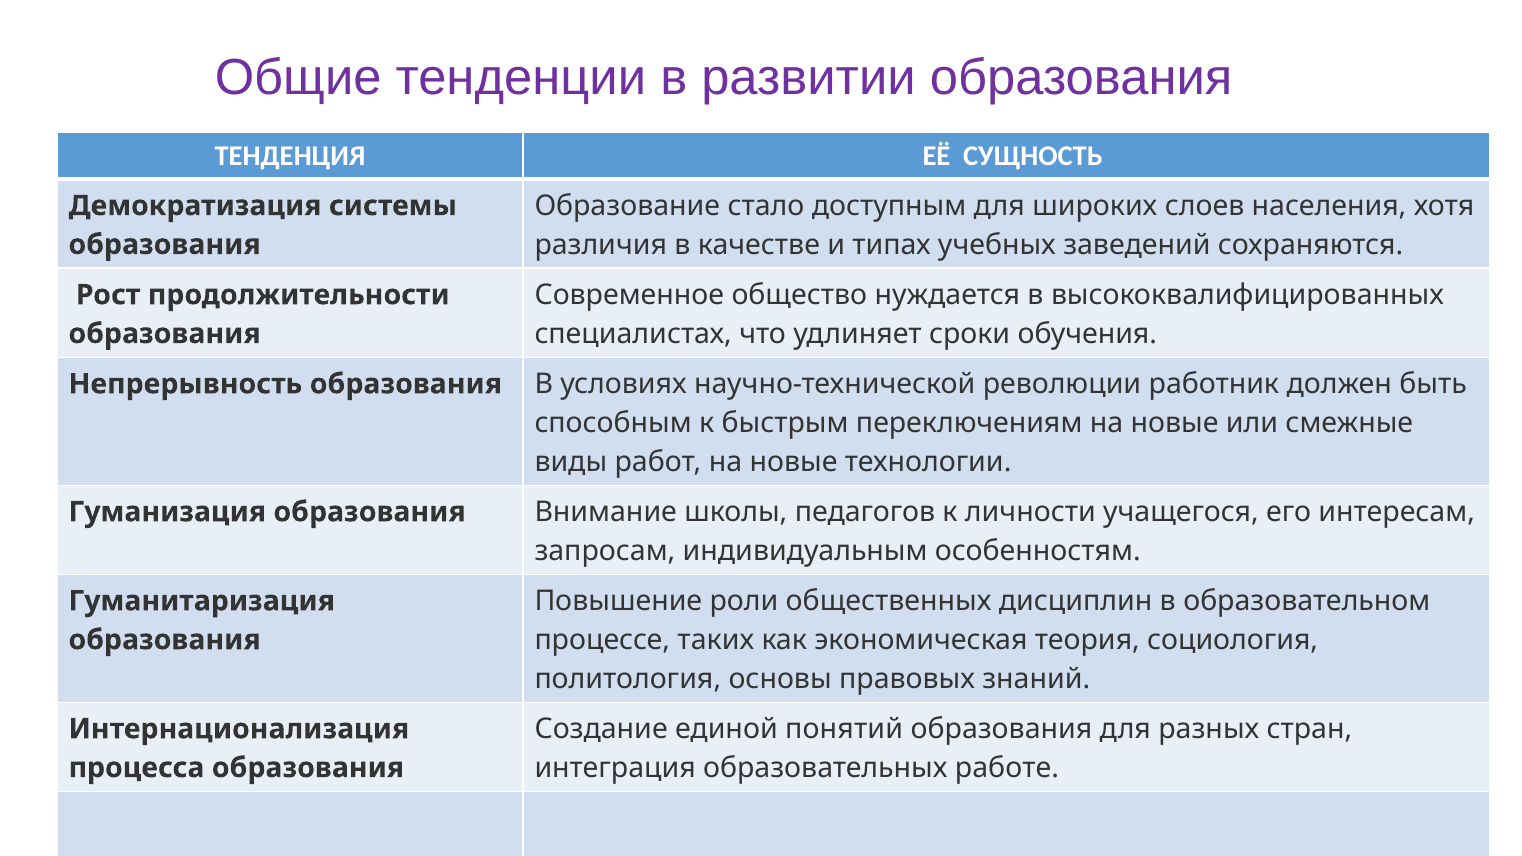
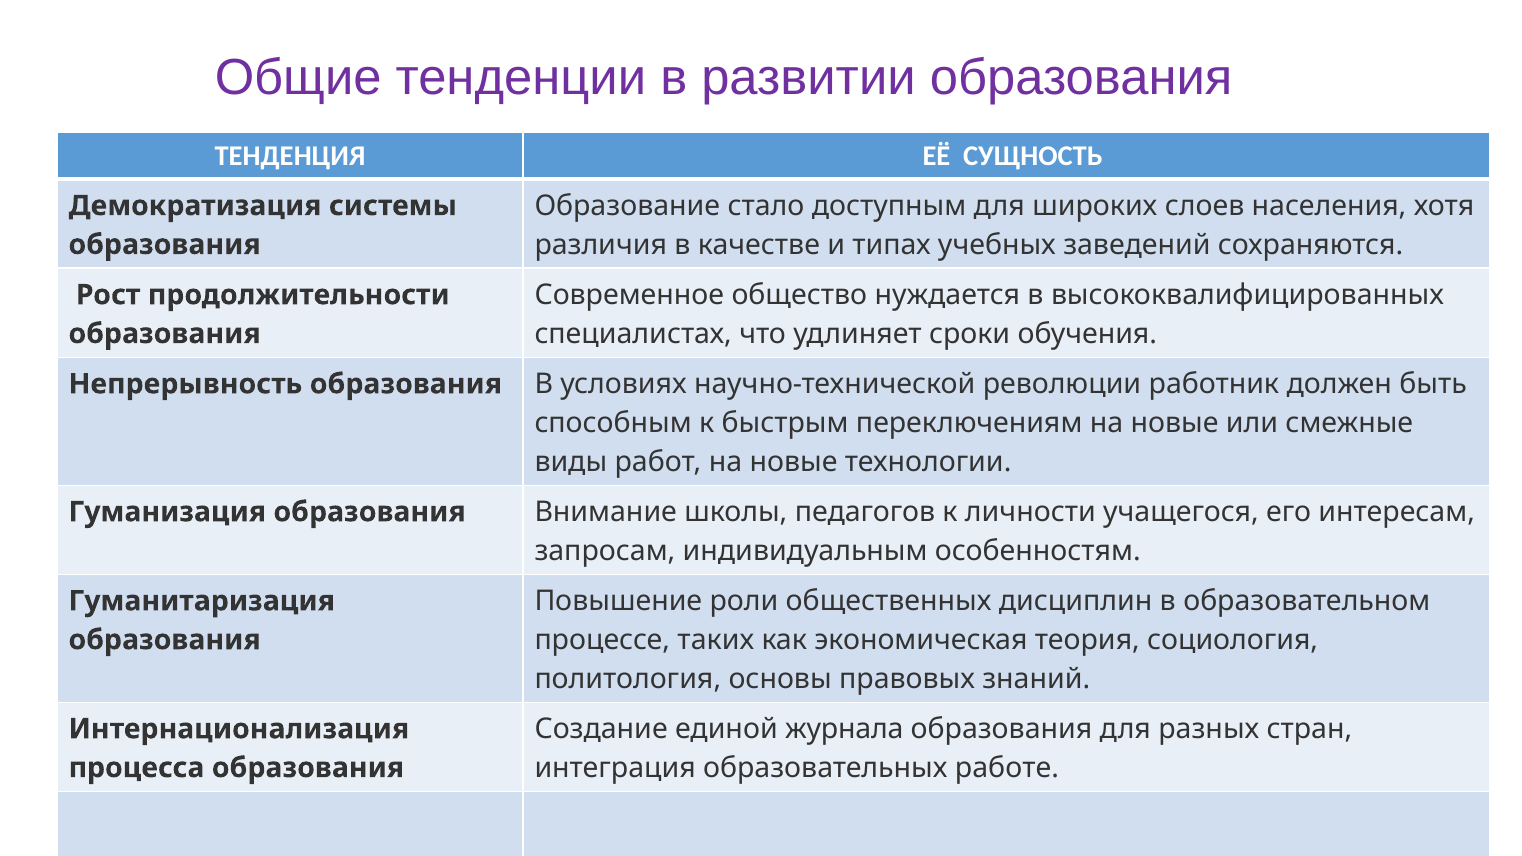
понятий: понятий -> журнала (844, 729)
